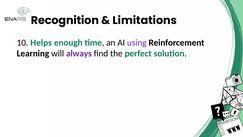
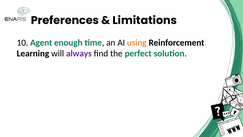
Recognition: Recognition -> Preferences (65, 20)
Helps: Helps -> Agent (41, 42)
using colour: purple -> orange (137, 42)
